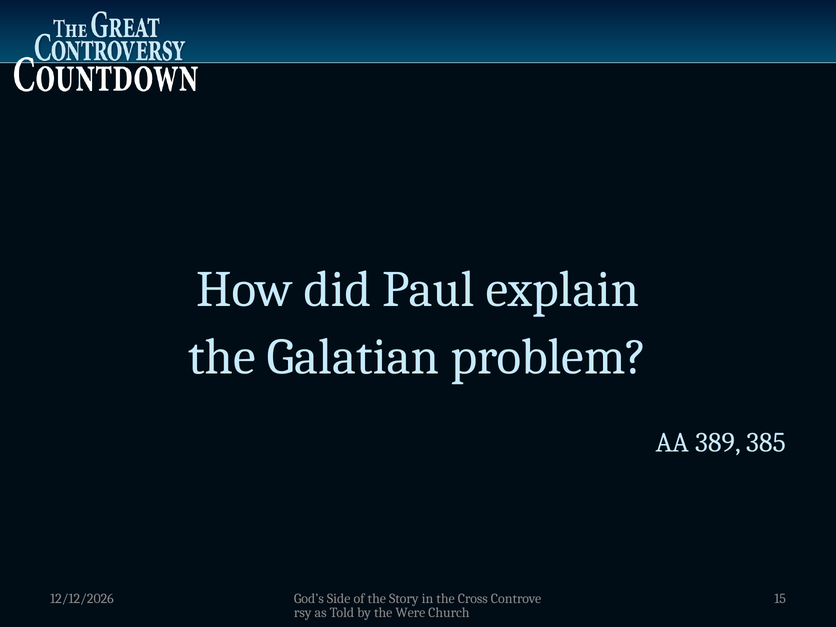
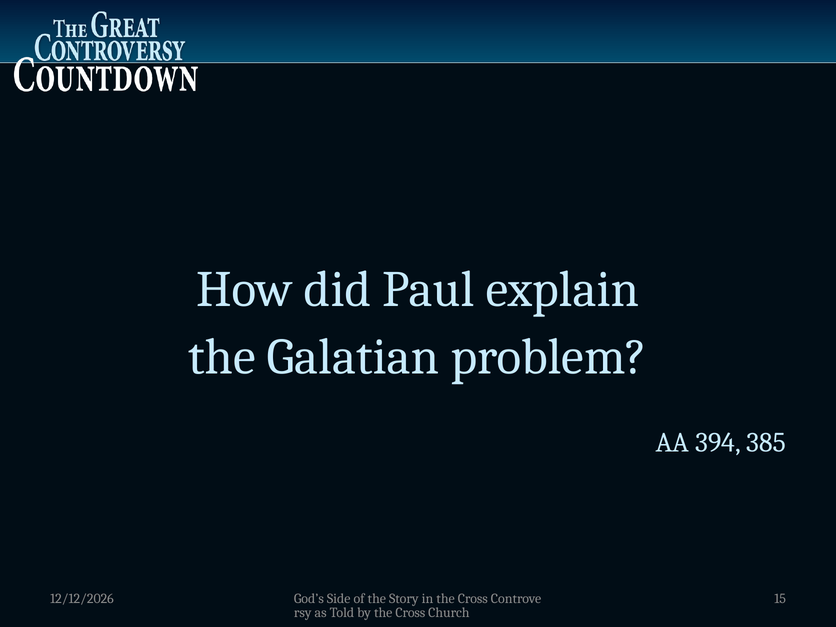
389: 389 -> 394 (718, 443)
by the Were: Were -> Cross (410, 613)
